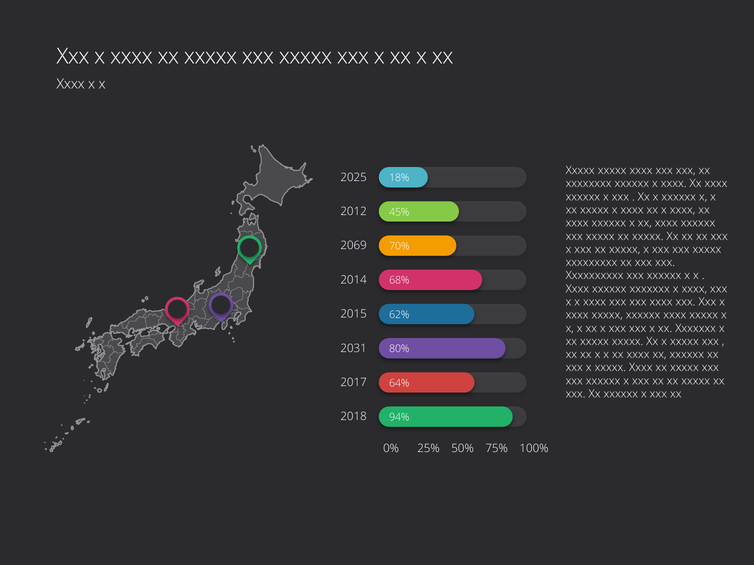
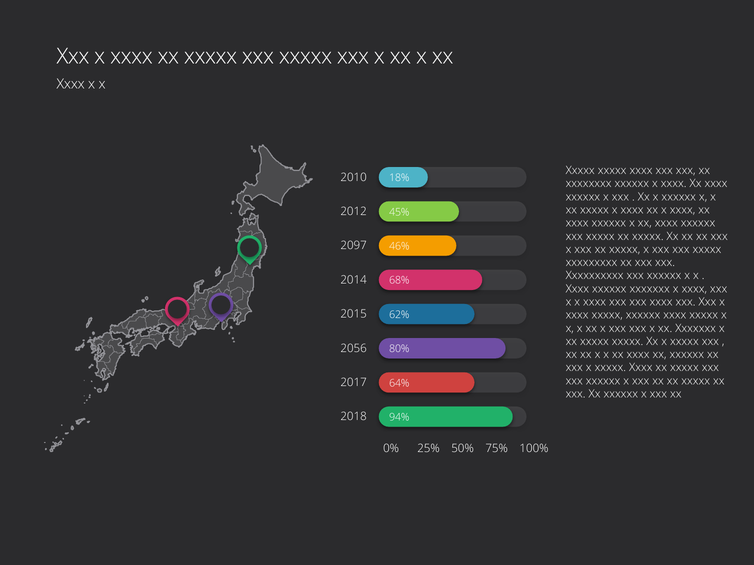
2025: 2025 -> 2010 (354, 177)
2069: 2069 -> 2097 (354, 246)
70%: 70% -> 46% (399, 247)
2031: 2031 -> 2056 (354, 349)
